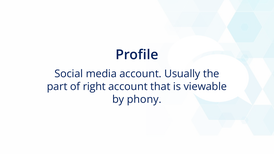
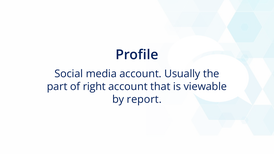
phony: phony -> report (144, 99)
